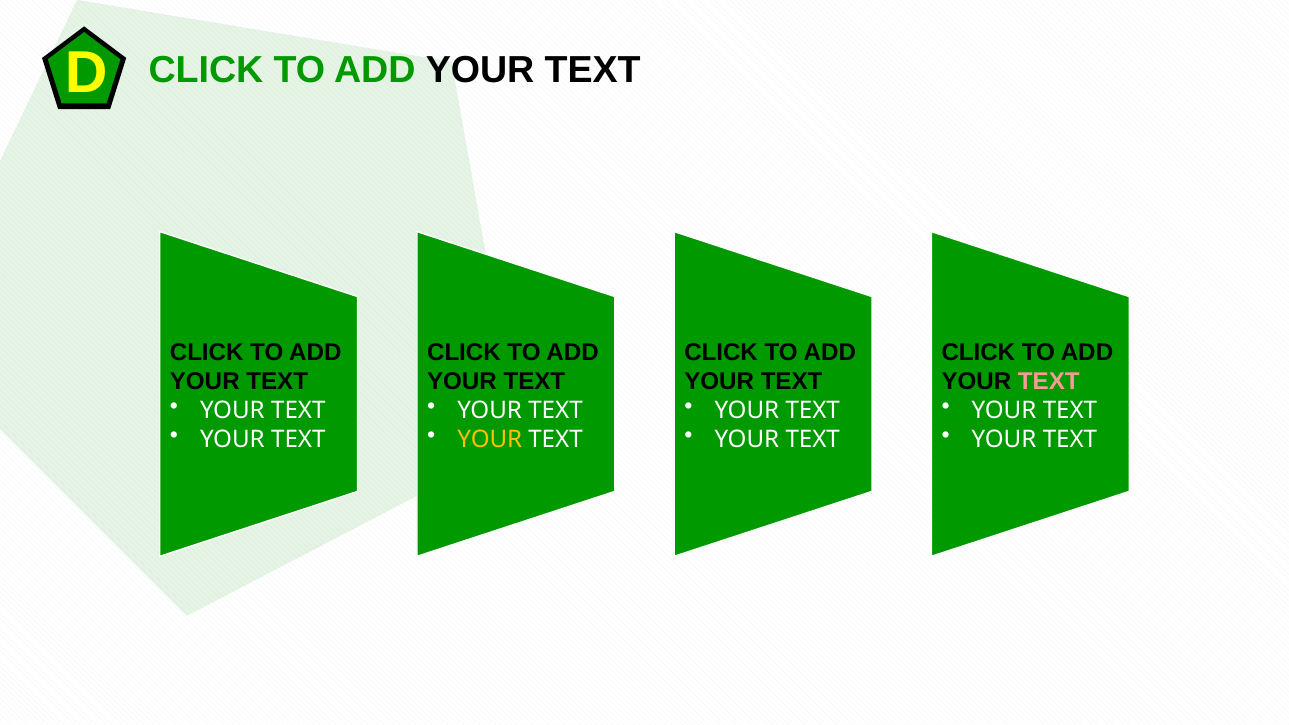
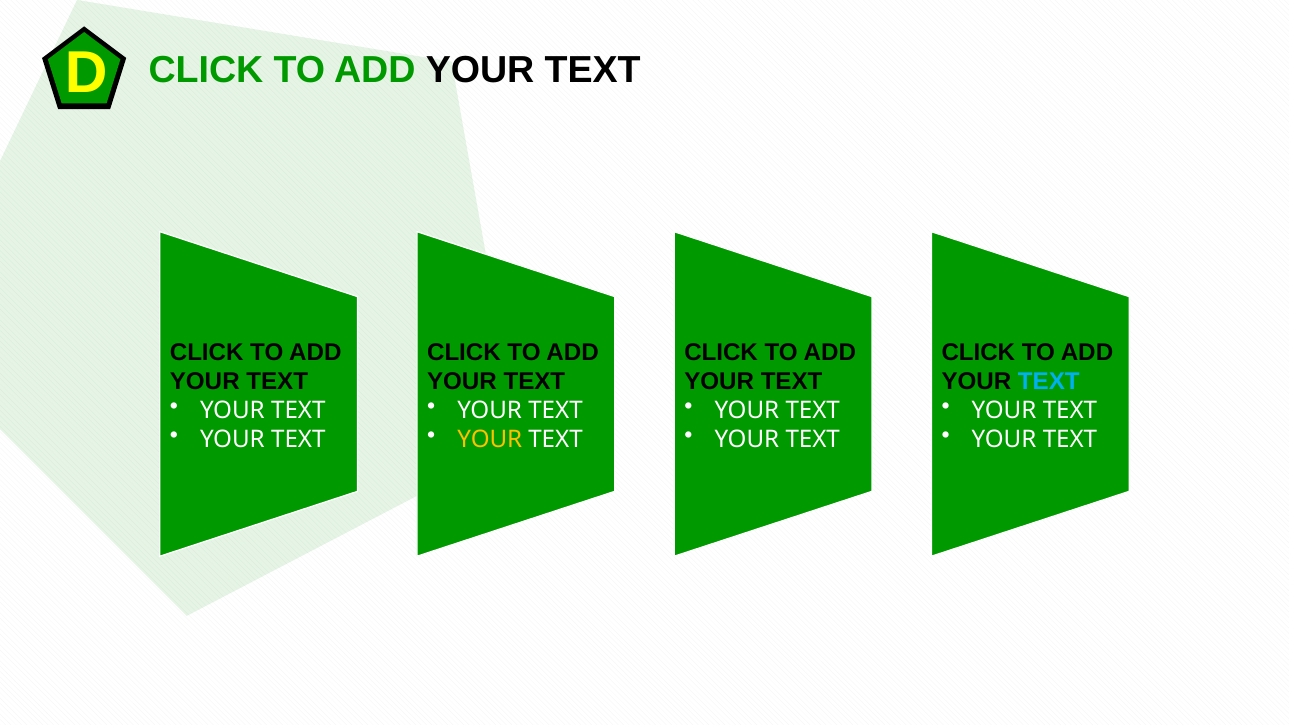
TEXT colour: pink -> light blue (1049, 381)
